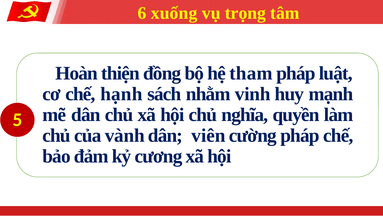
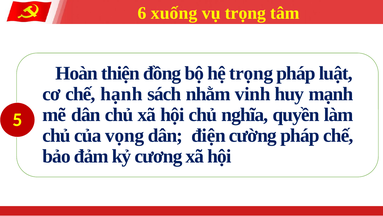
hệ tham: tham -> trọng (251, 73)
vành: vành -> vọng (125, 135)
viên: viên -> điện (209, 135)
